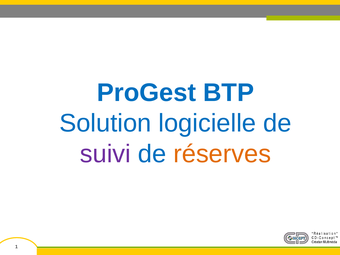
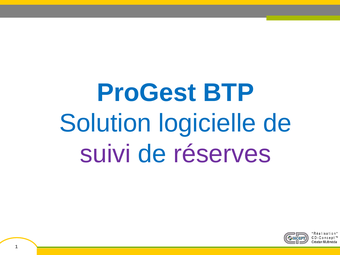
réserves colour: orange -> purple (222, 154)
